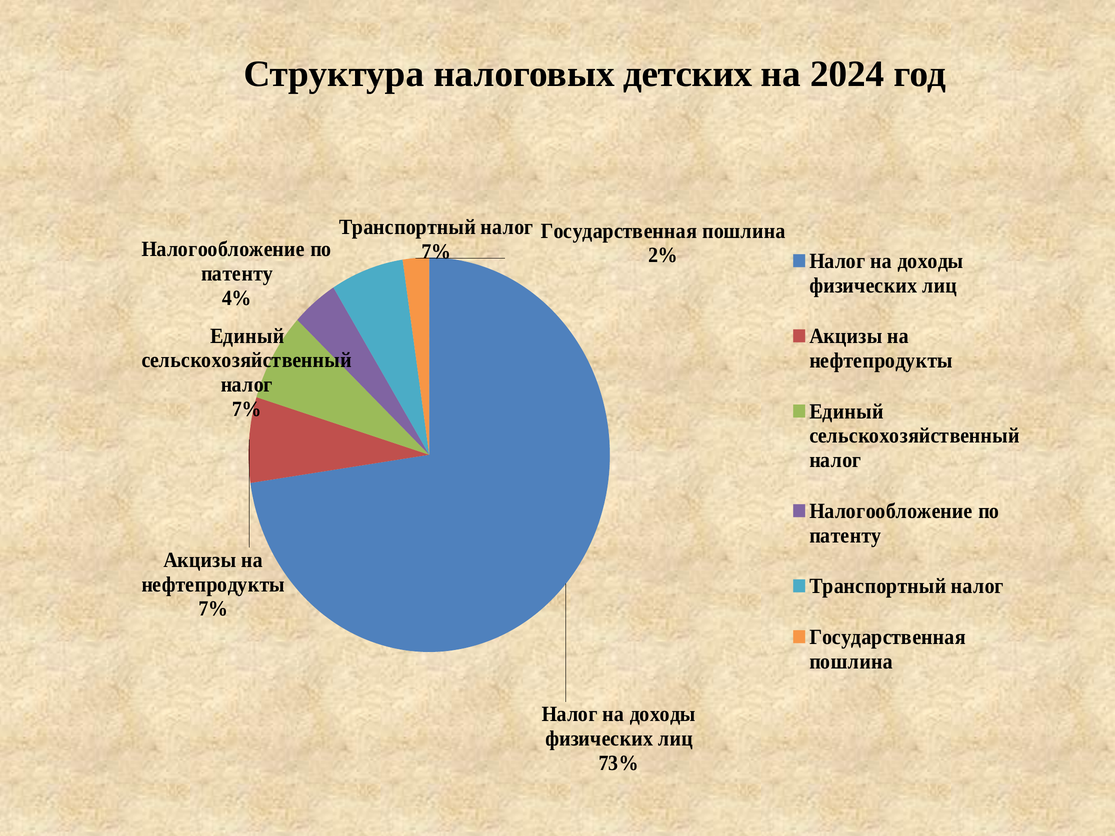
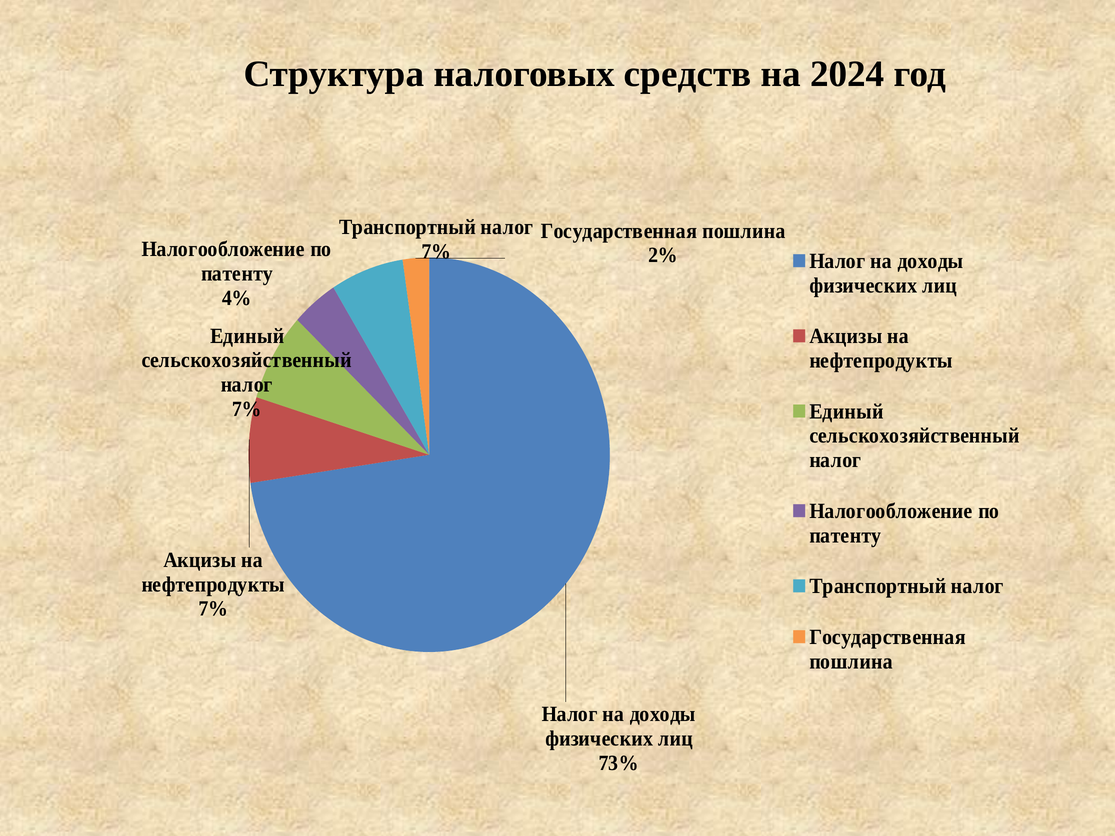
детских: детских -> средств (688, 74)
